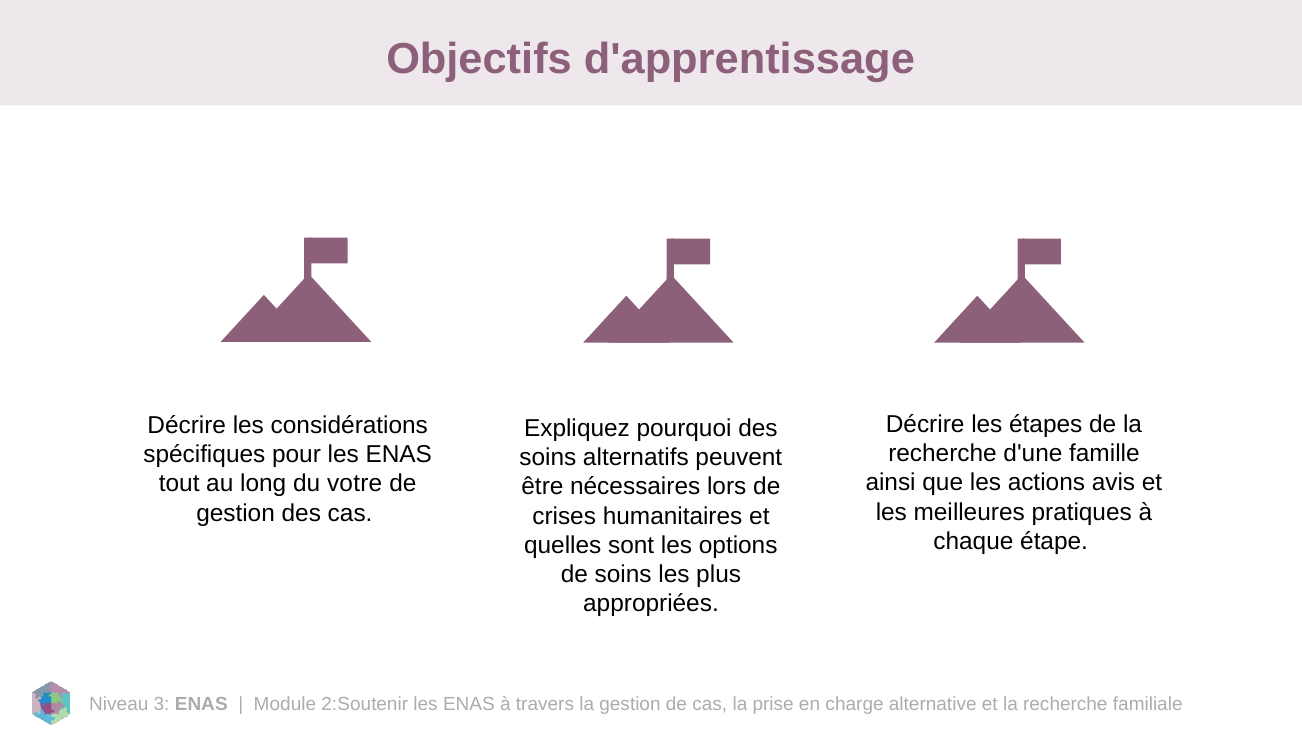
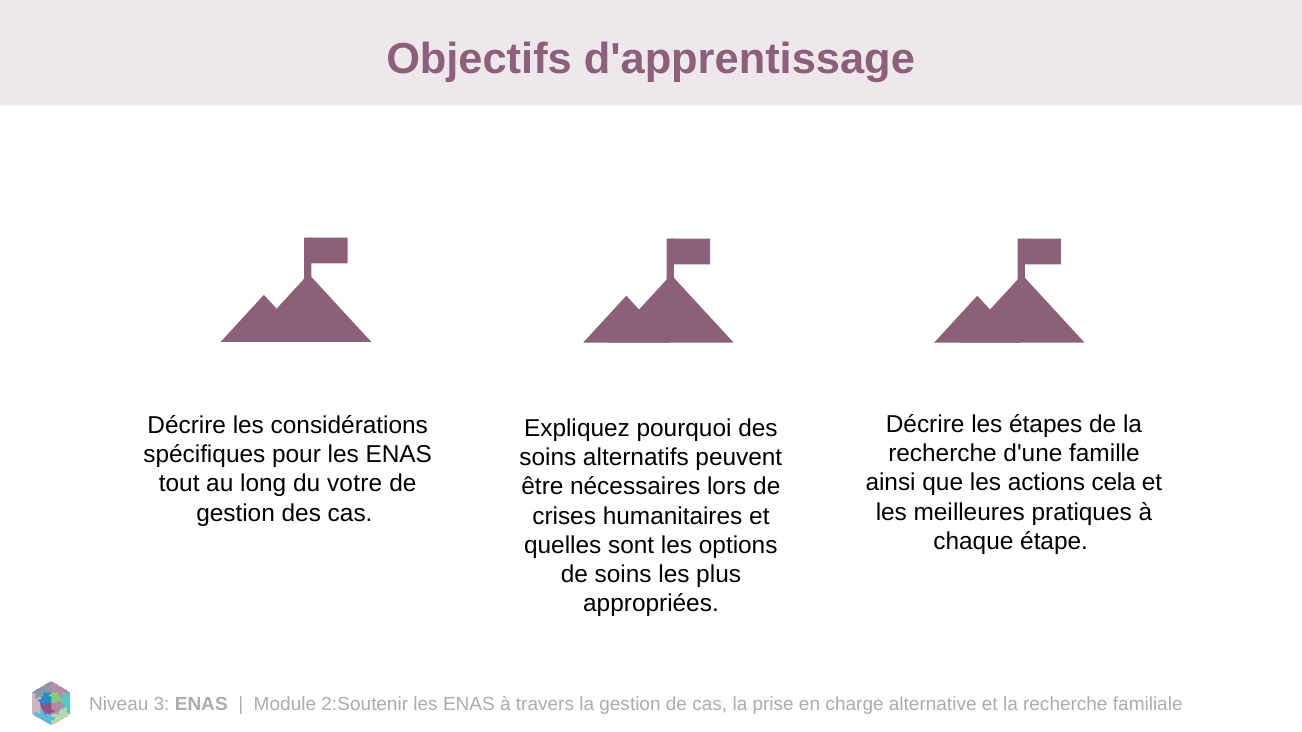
avis: avis -> cela (1114, 483)
